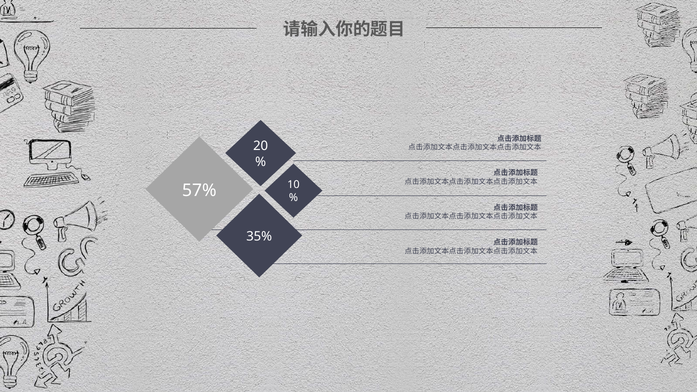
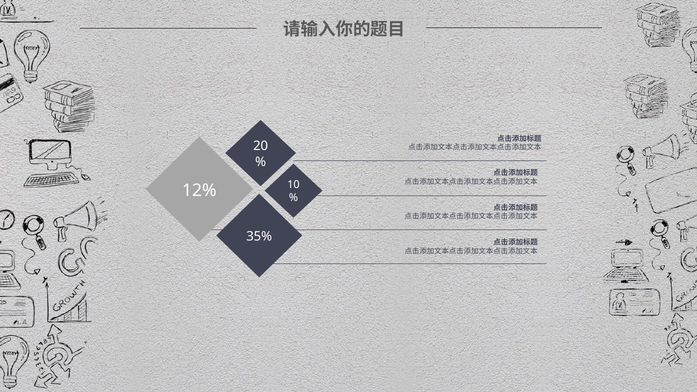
57%: 57% -> 12% (199, 190)
